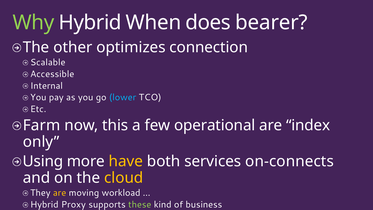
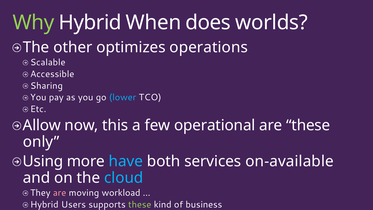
bearer: bearer -> worlds (271, 23)
connection: connection -> operations (209, 47)
Internal: Internal -> Sharing (46, 86)
Farm: Farm -> Allow (42, 125)
are index: index -> these (308, 125)
have colour: yellow -> light blue (126, 161)
on-connects: on-connects -> on-available (290, 161)
cloud colour: yellow -> light blue (124, 178)
are colour: yellow -> pink (60, 193)
Proxy: Proxy -> Users (73, 204)
